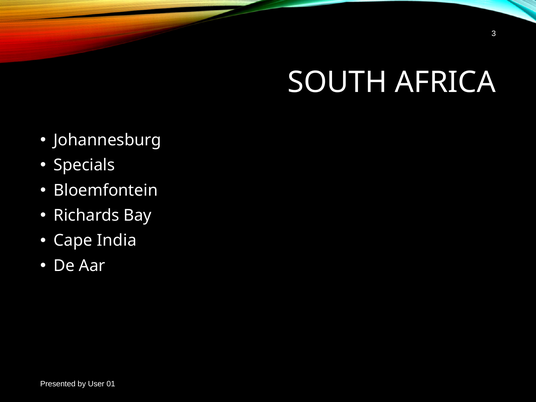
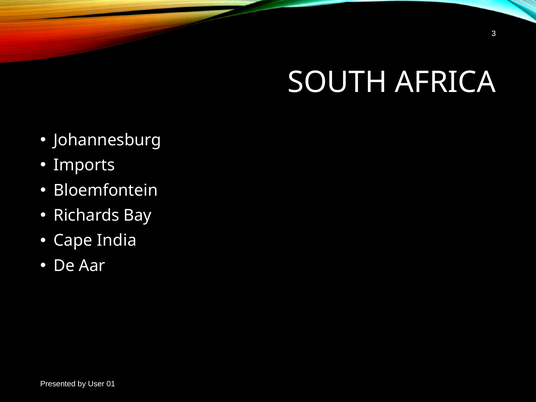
Specials: Specials -> Imports (84, 165)
